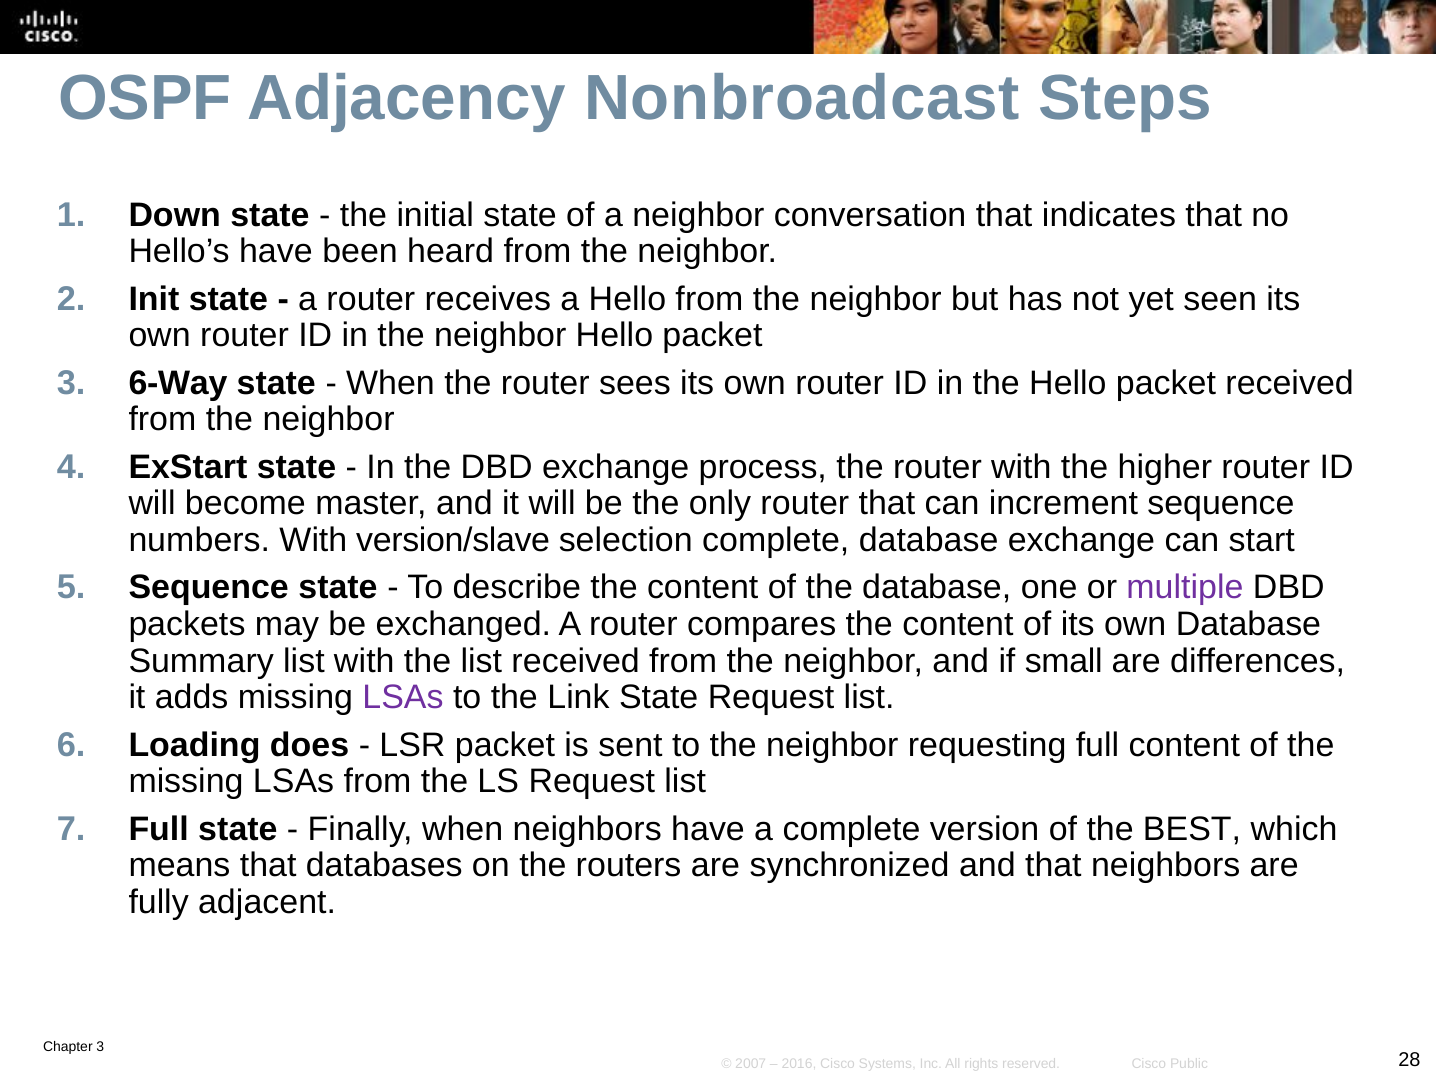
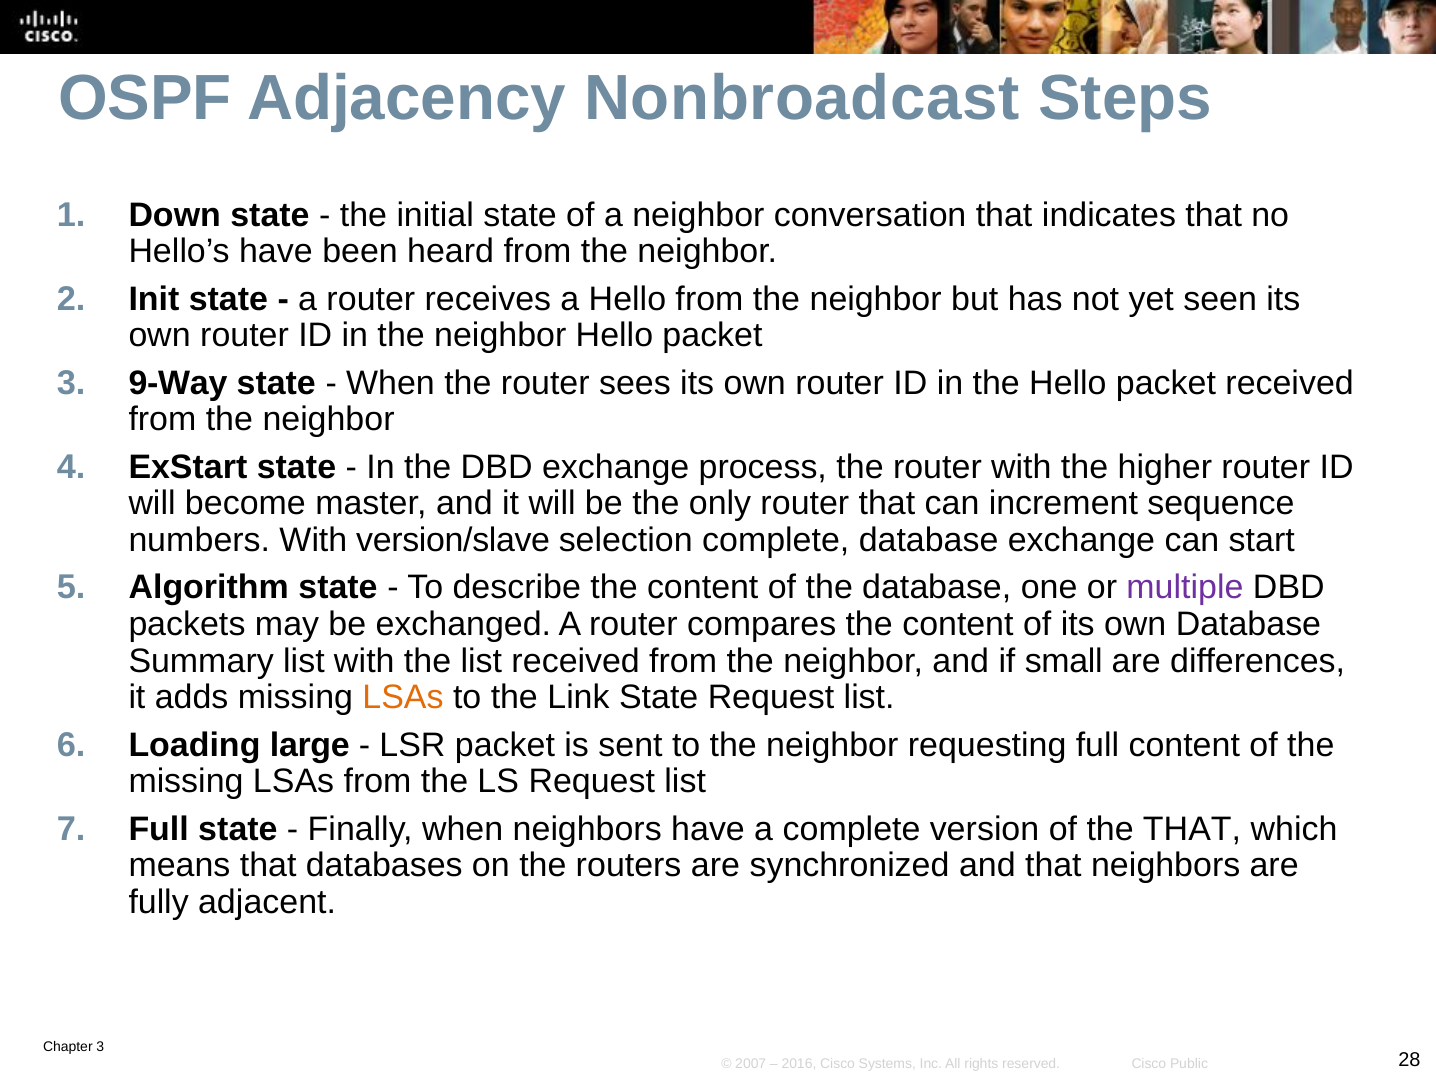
6-Way: 6-Way -> 9-Way (178, 383)
Sequence: Sequence -> Algorithm (209, 588)
LSAs colour: purple -> orange (403, 698)
does: does -> large (310, 745)
the BEST: BEST -> THAT (1192, 829)
